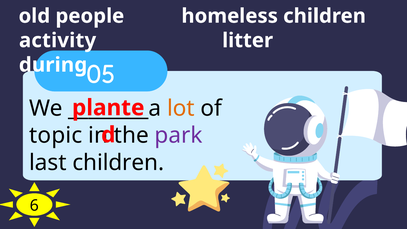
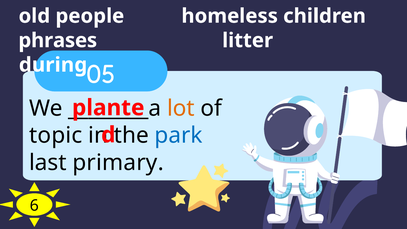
activity: activity -> phrases (58, 40)
park colour: purple -> blue (179, 135)
last children: children -> primary (118, 163)
